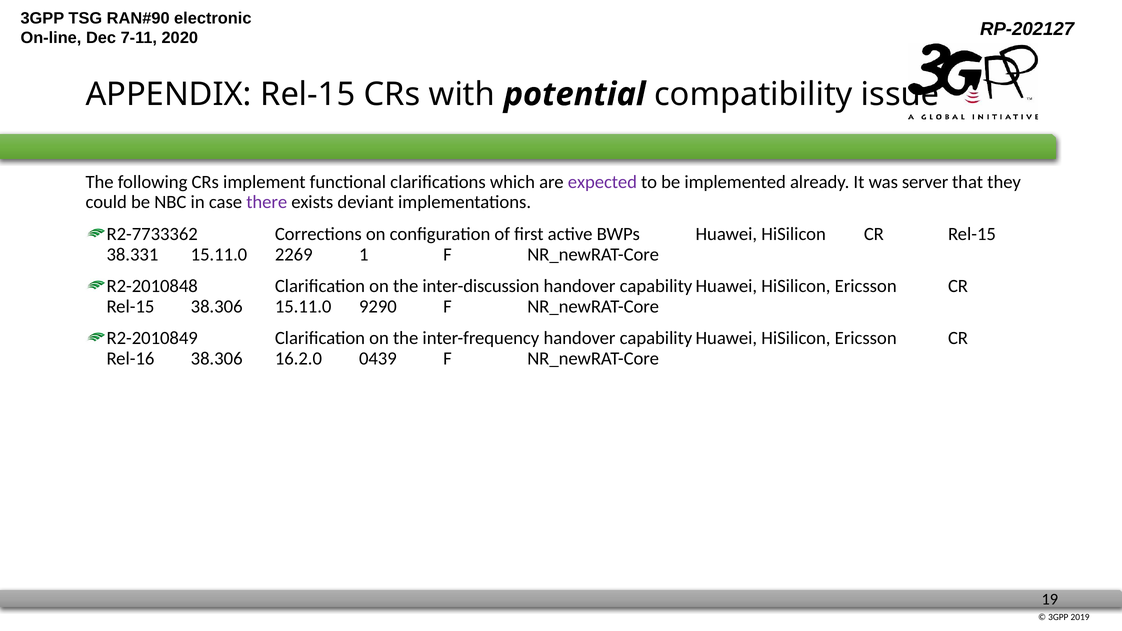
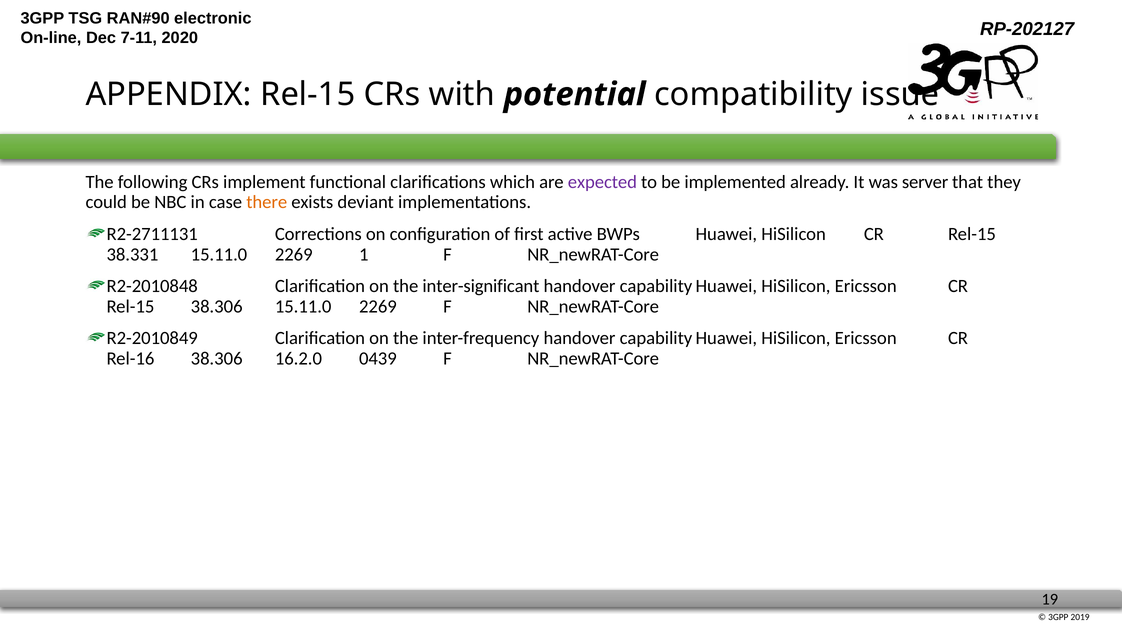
there colour: purple -> orange (267, 202)
R2-7733362: R2-7733362 -> R2-2711131 (152, 234)
inter-discussion: inter-discussion -> inter-significant (481, 286)
38.306 15.11.0 9290: 9290 -> 2269 (378, 306)
